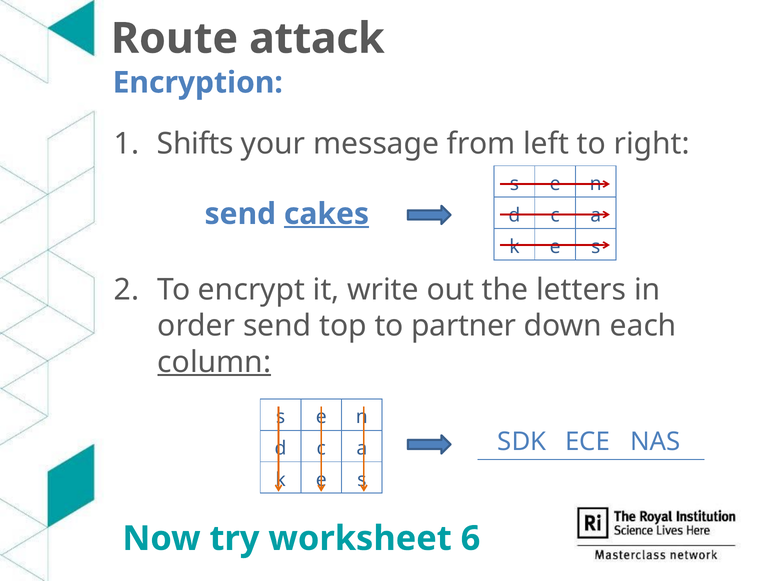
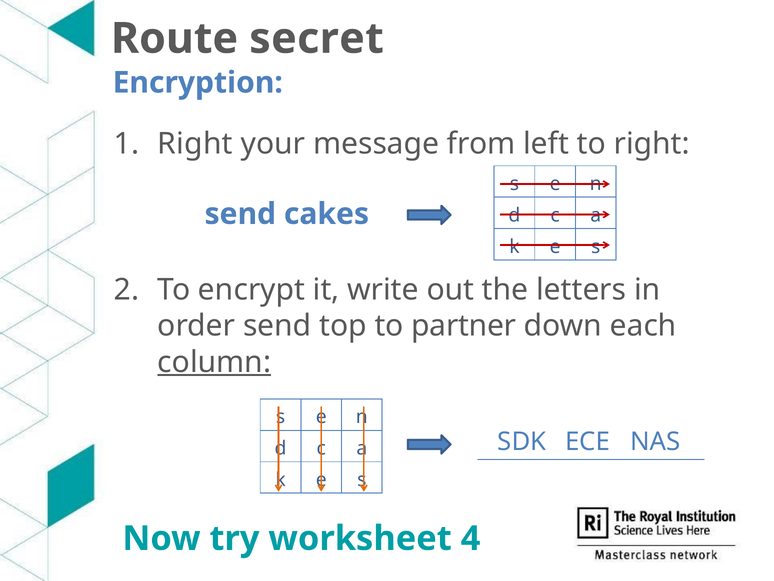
attack: attack -> secret (317, 39)
1 Shifts: Shifts -> Right (195, 144)
cakes underline: present -> none (326, 214)
6: 6 -> 4 (471, 538)
